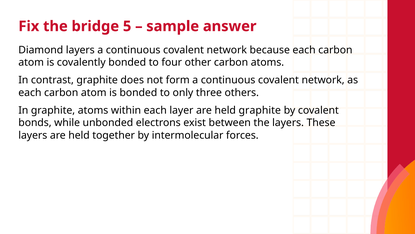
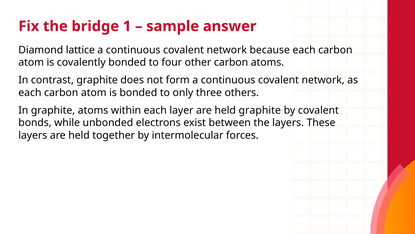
5: 5 -> 1 (127, 26)
Diamond layers: layers -> lattice (80, 50)
